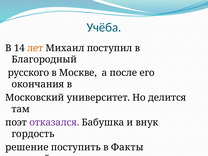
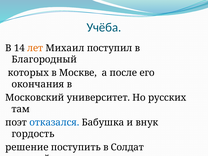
русского: русского -> которых (28, 73)
делится: делится -> русских (167, 98)
отказался colour: purple -> blue (54, 122)
Факты: Факты -> Солдат (127, 147)
